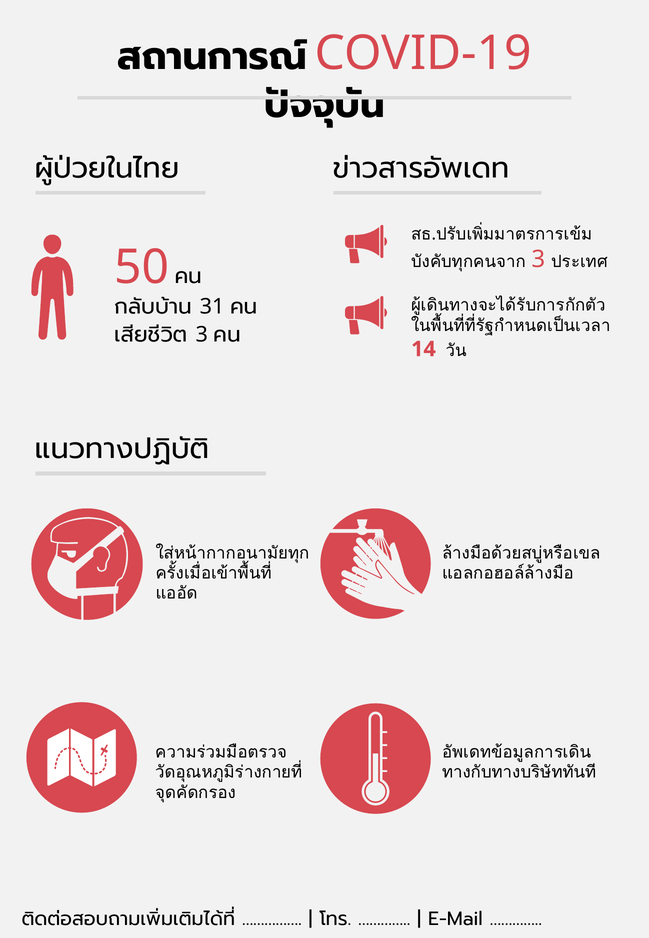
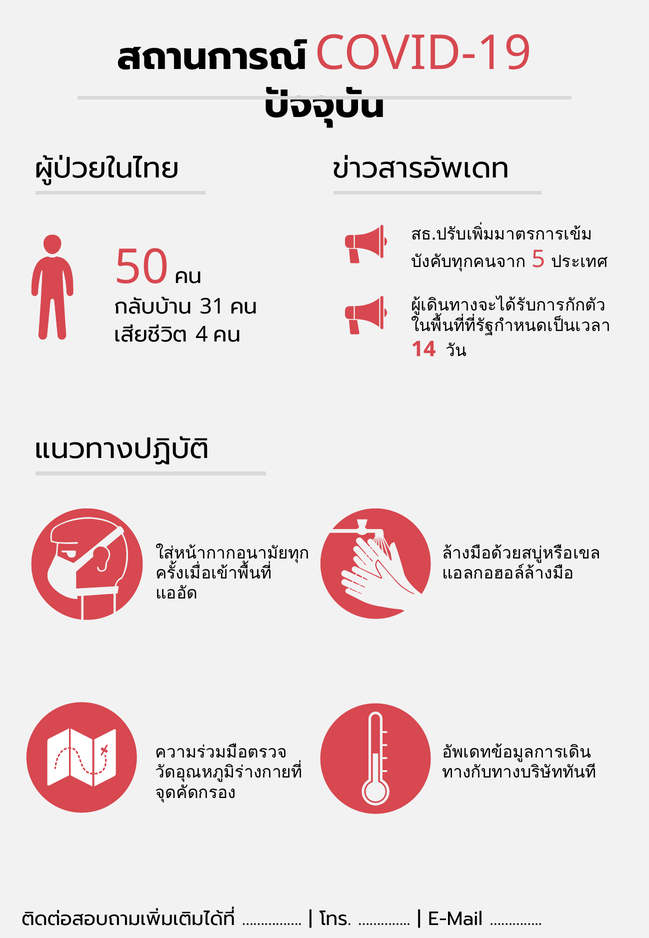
3: 3 -> 5 (538, 259)
3: 3 -> 4 (202, 335)
